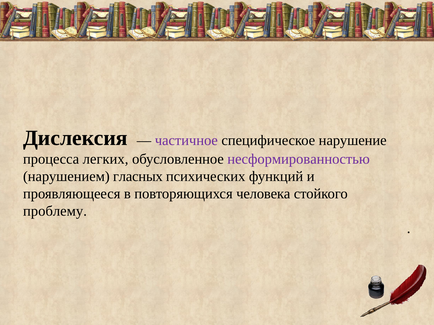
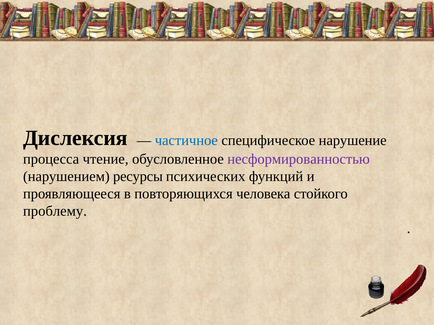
частичное colour: purple -> blue (186, 141)
легких: легких -> чтение (106, 159)
гласных: гласных -> ресурсы (138, 177)
